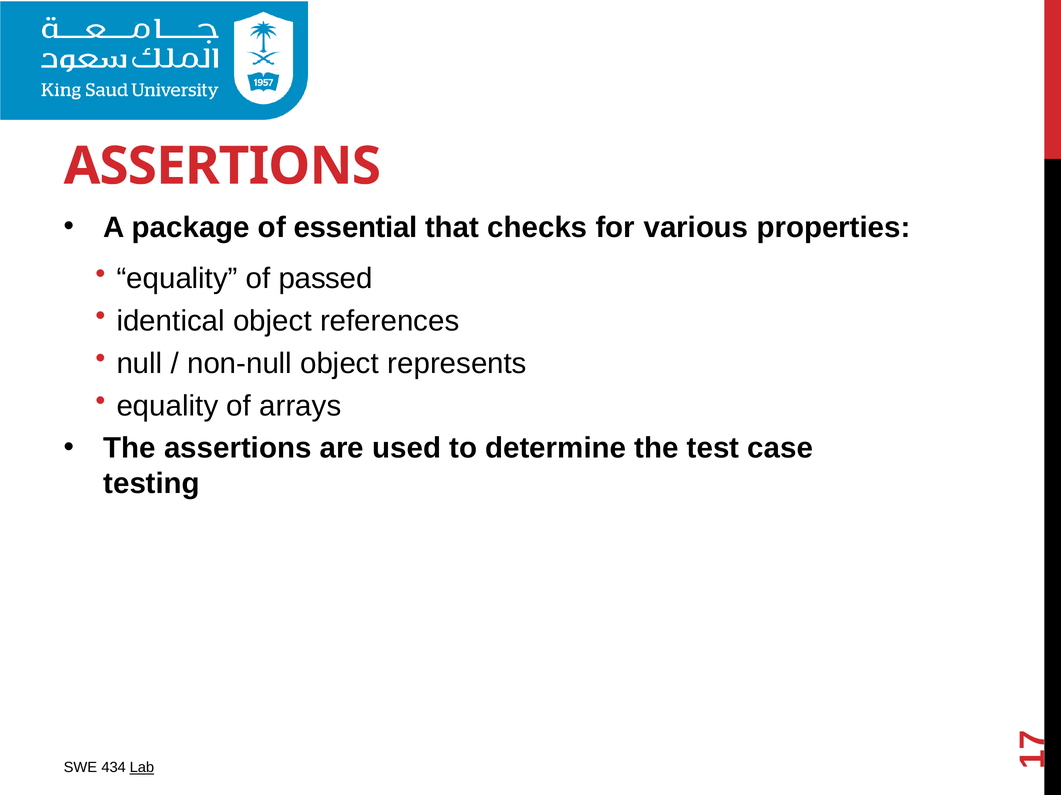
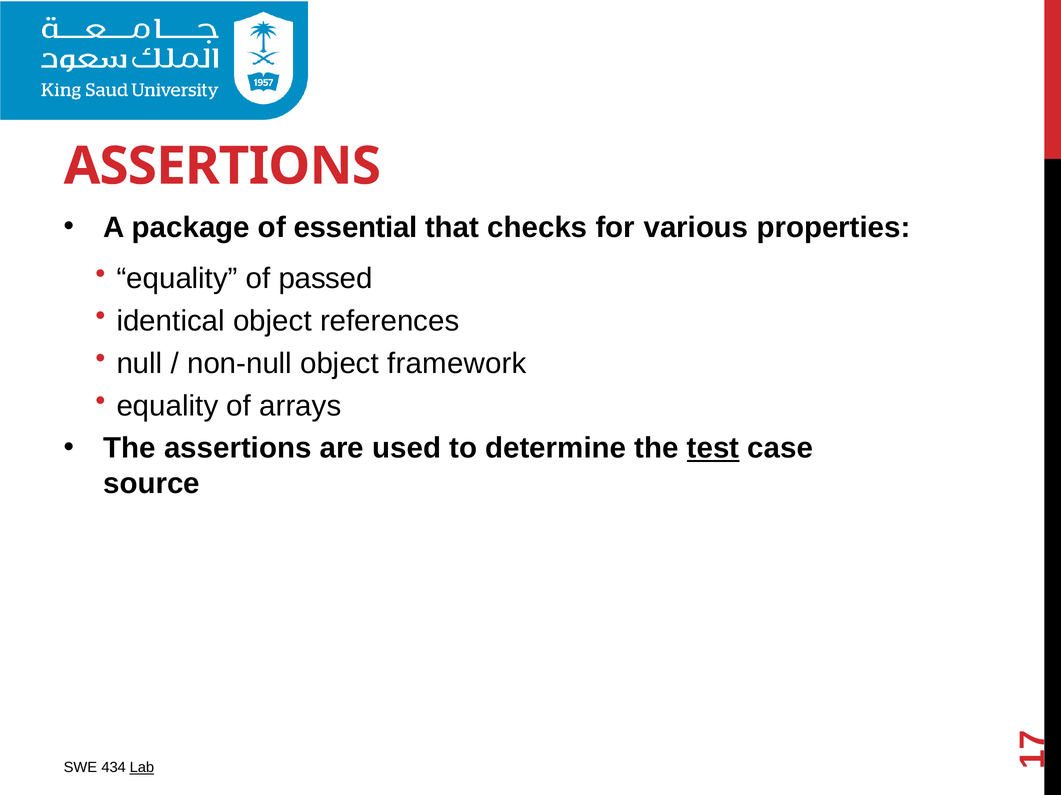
represents: represents -> framework (457, 364)
test underline: none -> present (713, 449)
testing: testing -> source (152, 484)
